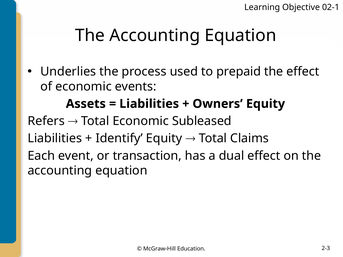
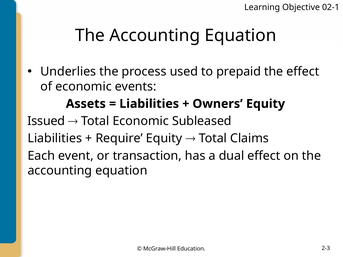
Refers: Refers -> Issued (46, 121)
Identify: Identify -> Require (119, 139)
